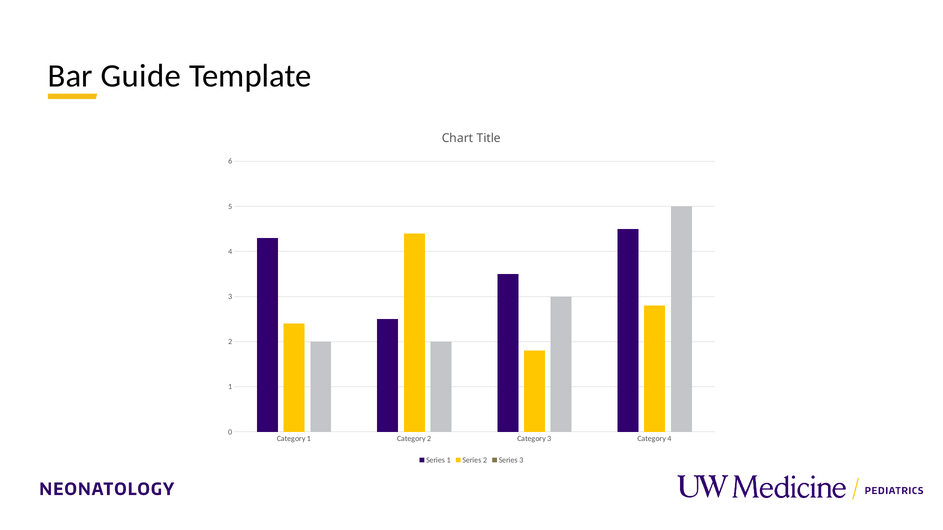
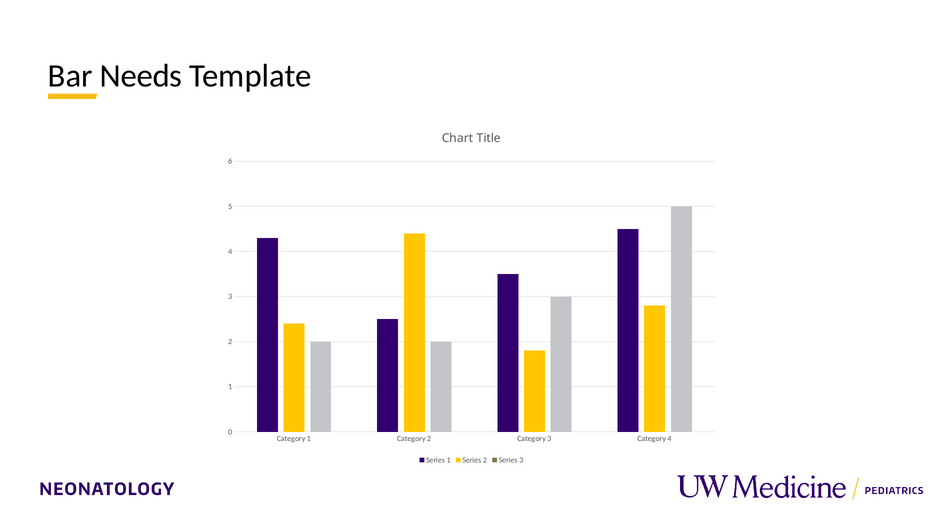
Guide: Guide -> Needs (141, 76)
